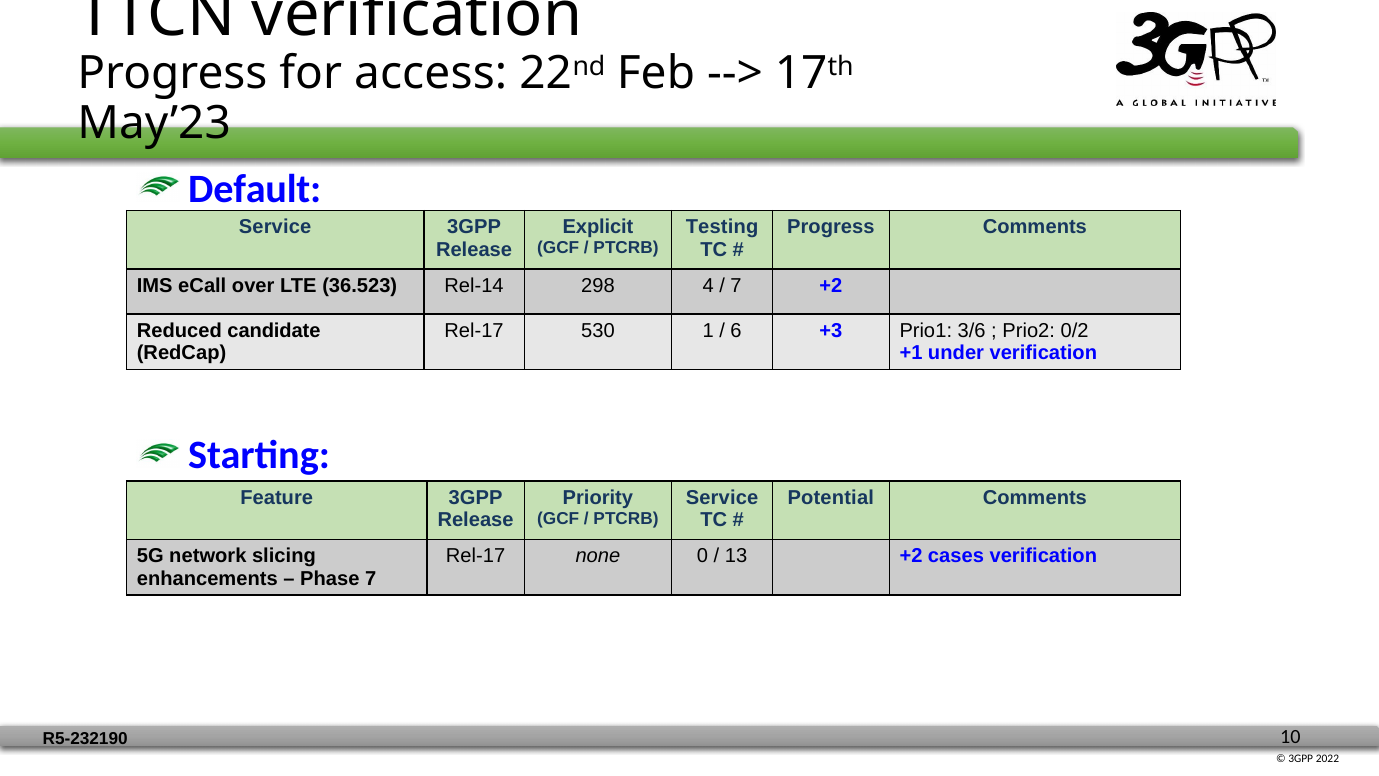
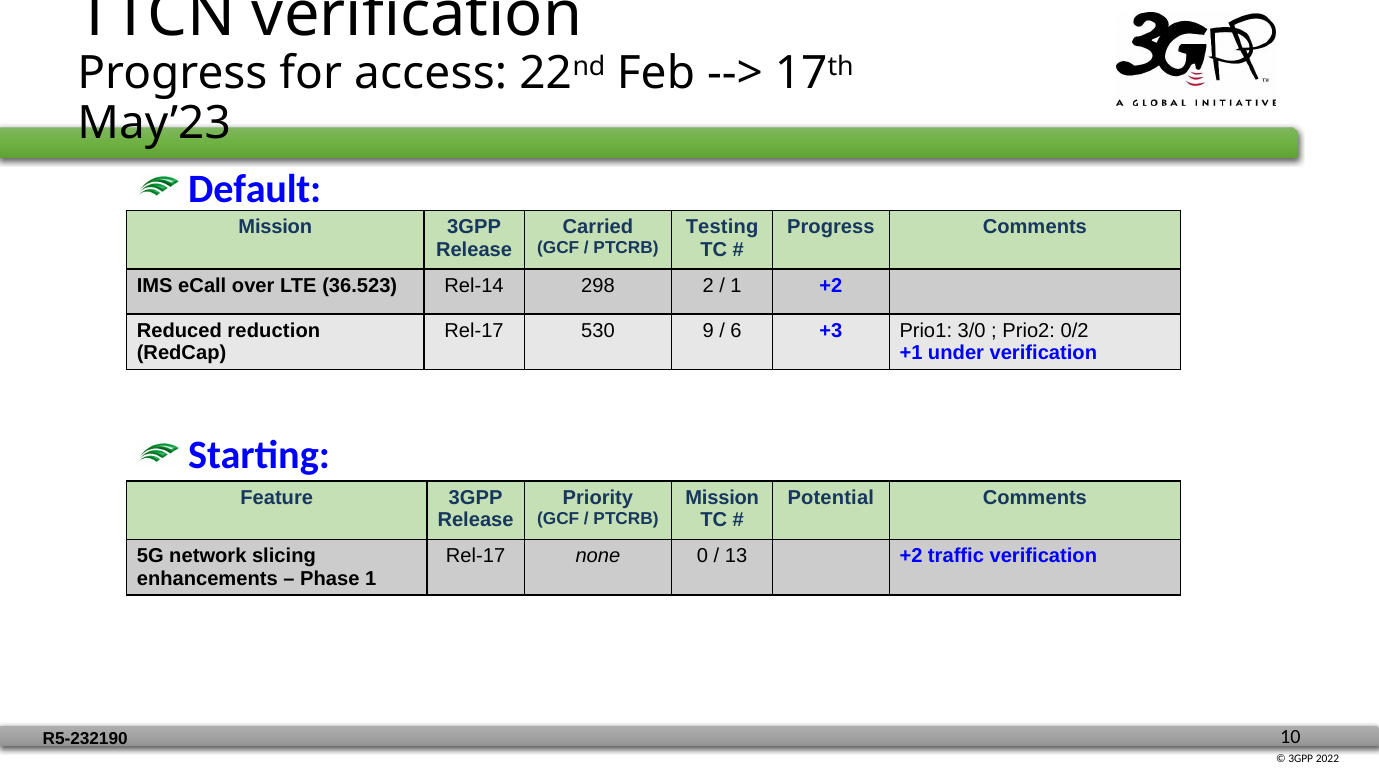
Service: Service -> Mission (275, 227)
Explicit: Explicit -> Carried (598, 227)
4: 4 -> 2 (708, 286)
7: 7 -> 1 (736, 286)
candidate: candidate -> reduction (274, 331)
1: 1 -> 9 (708, 331)
3/6: 3/6 -> 3/0 (972, 331)
Service: Service -> Mission (722, 497)
cases: cases -> traffic (956, 556)
Phase 7: 7 -> 1 (371, 579)
